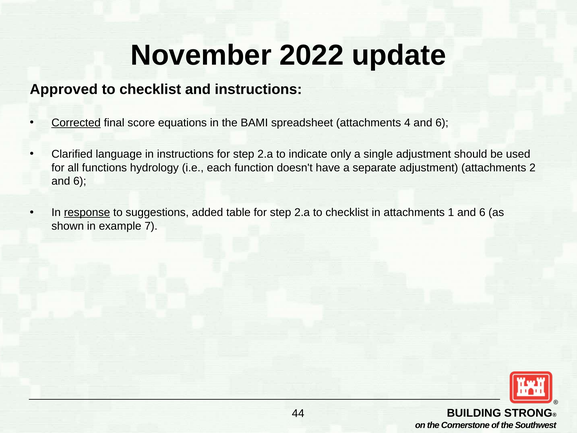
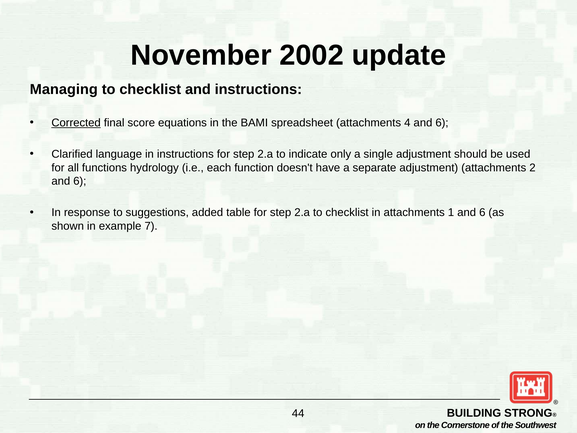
2022: 2022 -> 2002 (312, 55)
Approved: Approved -> Managing (64, 89)
response underline: present -> none (87, 212)
